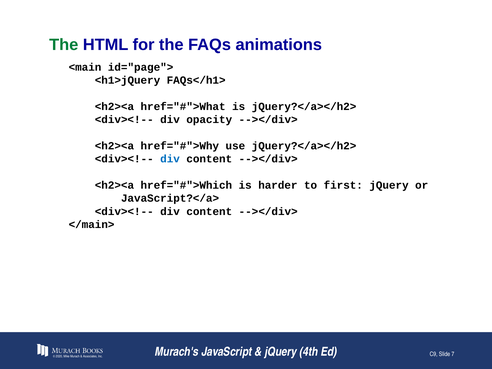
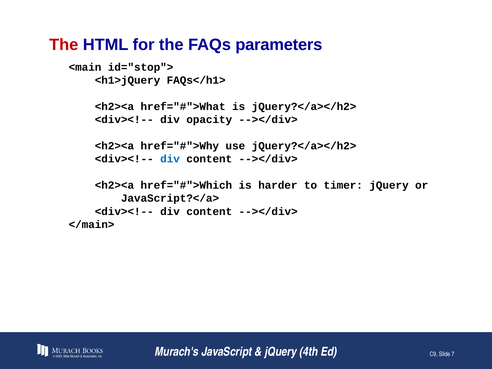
The colour: green -> red (64, 45)
animations: animations -> parameters (279, 45)
id="page">: id="page"> -> id="stop"> (141, 67)
first: first -> timer (343, 185)
